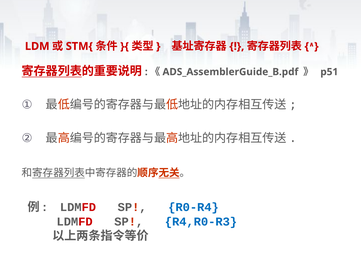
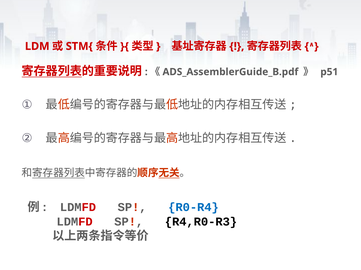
R4,R0-R3 colour: blue -> black (201, 222)
